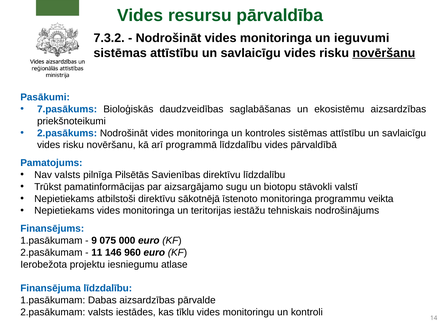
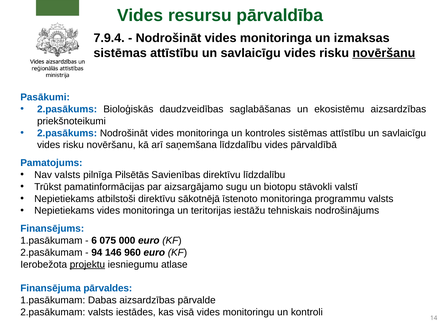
7.3.2: 7.3.2 -> 7.9.4 (109, 38)
ieguvumi: ieguvumi -> izmaksas (362, 38)
7.pasākums: 7.pasākums -> 2.pasākums (67, 109)
programmā: programmā -> saņemšana (191, 145)
programmu veikta: veikta -> valsts (381, 198)
9: 9 -> 6 (94, 240)
11: 11 -> 94 (97, 252)
projektu underline: none -> present (87, 264)
Finansējuma līdzdalību: līdzdalību -> pārvaldes (108, 288)
tīklu: tīklu -> visā (185, 311)
